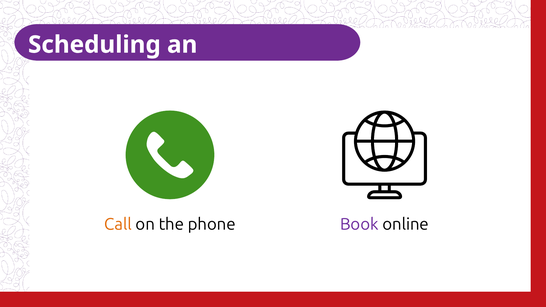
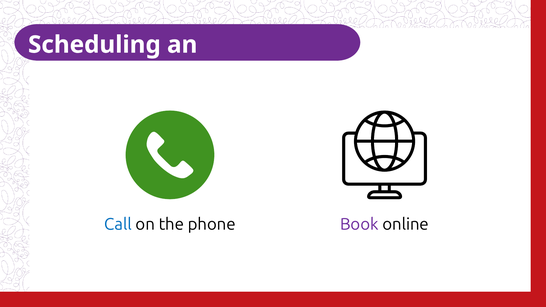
Call colour: orange -> blue (118, 224)
